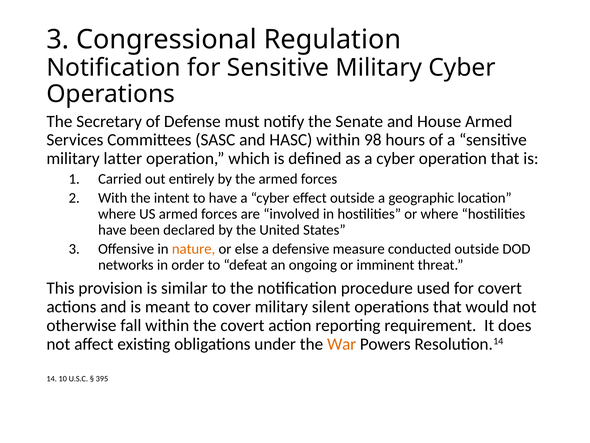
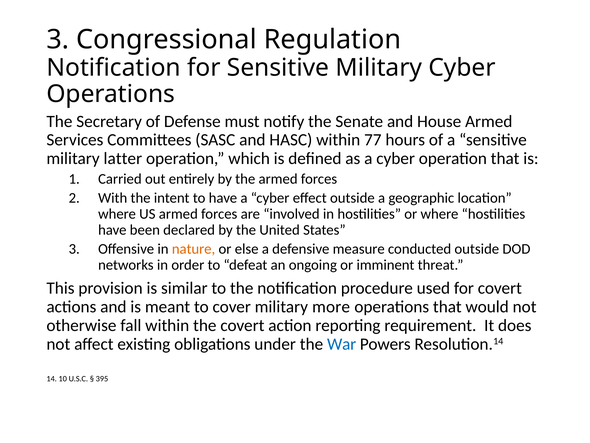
98: 98 -> 77 (373, 140)
silent: silent -> more (331, 307)
War colour: orange -> blue (342, 344)
